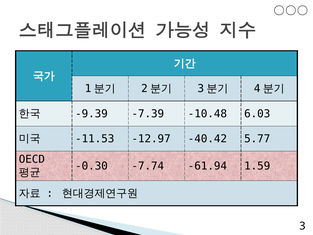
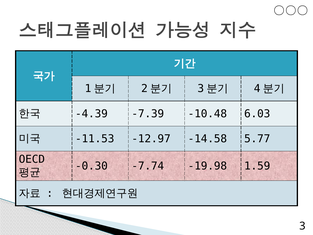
-9.39: -9.39 -> -4.39 (91, 114)
-40.42: -40.42 -> -14.58 (207, 139)
-61.94: -61.94 -> -19.98 (207, 166)
